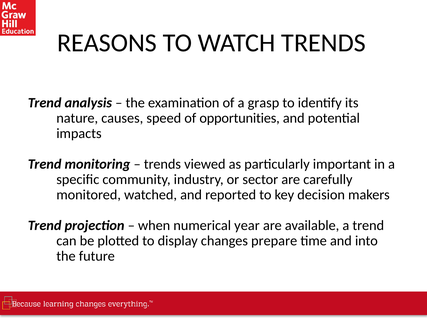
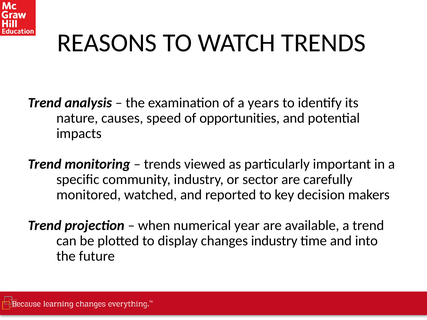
grasp: grasp -> years (263, 103)
changes prepare: prepare -> industry (274, 241)
